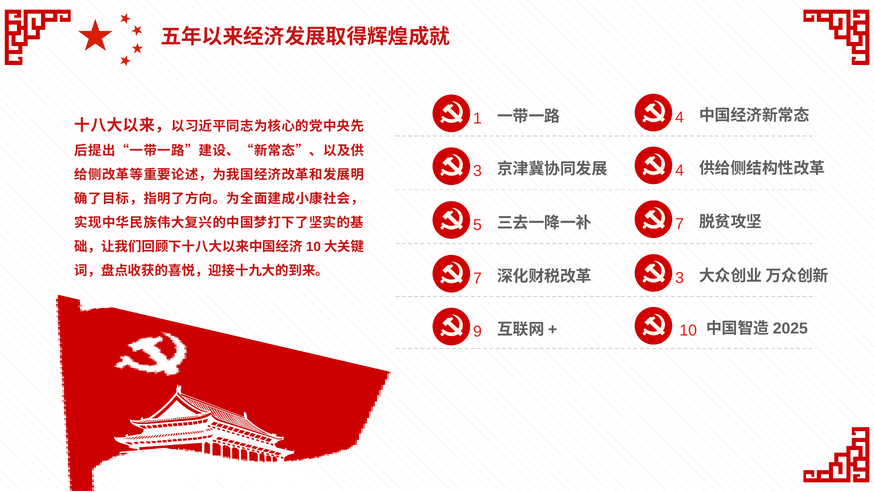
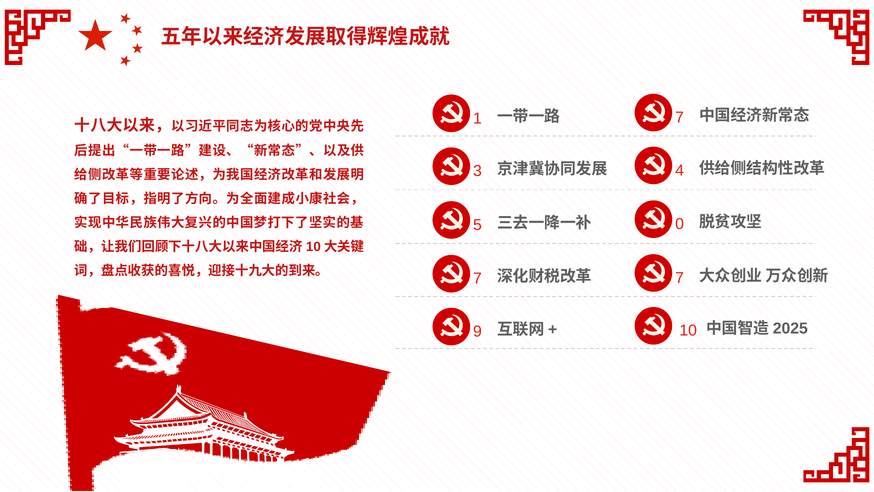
4: 4 -> 7 (680, 117)
7: 7 -> 0 (680, 224)
3: 3 -> 7 (680, 278)
